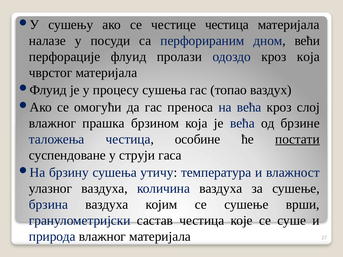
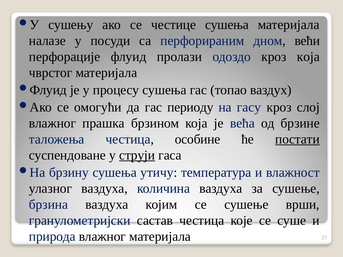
честице честица: честица -> сушења (227, 25)
преноса: преноса -> периоду (190, 107)
на већа: већа -> гасу (249, 107)
струји underline: none -> present (137, 155)
